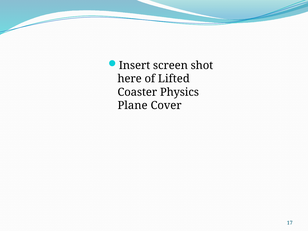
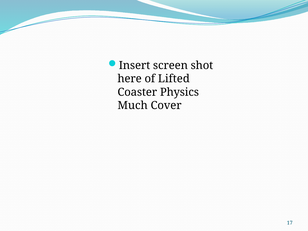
Plane: Plane -> Much (133, 105)
